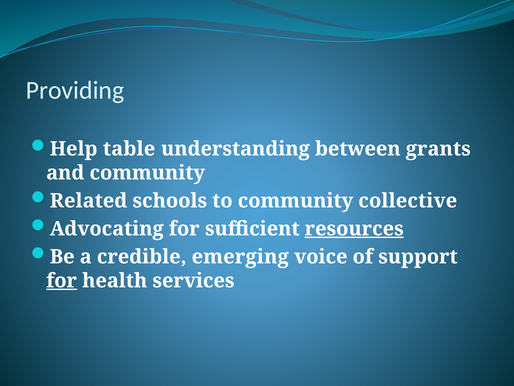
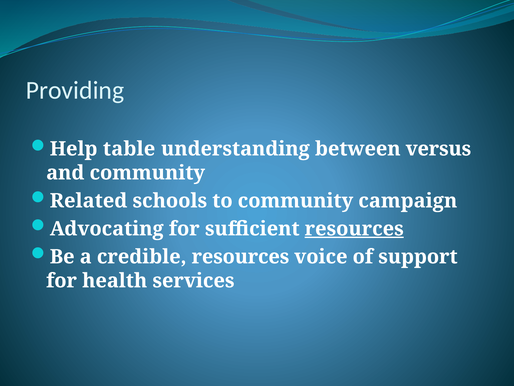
grants: grants -> versus (438, 149)
collective: collective -> campaign (408, 201)
credible emerging: emerging -> resources (240, 256)
for underline: present -> none (62, 280)
